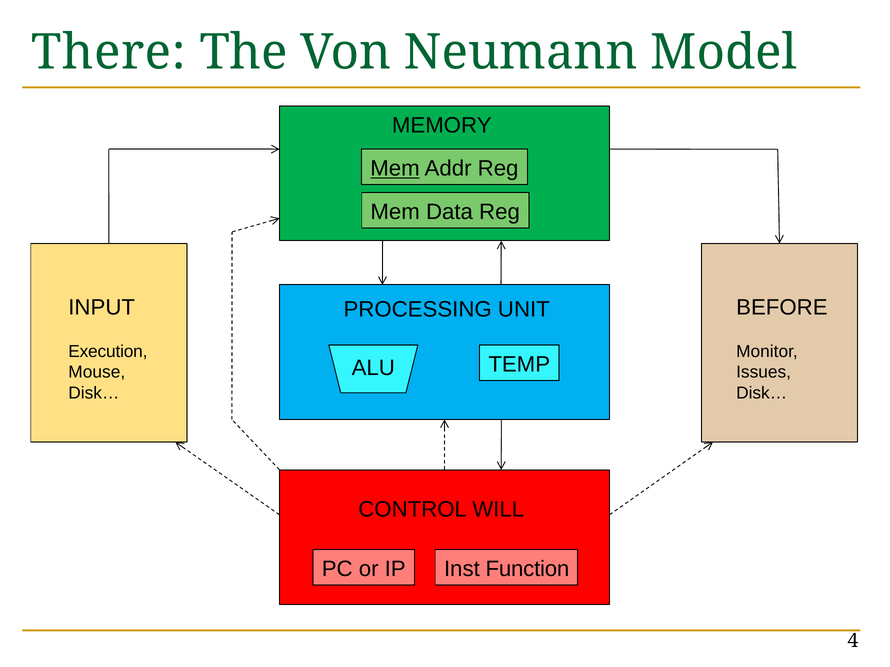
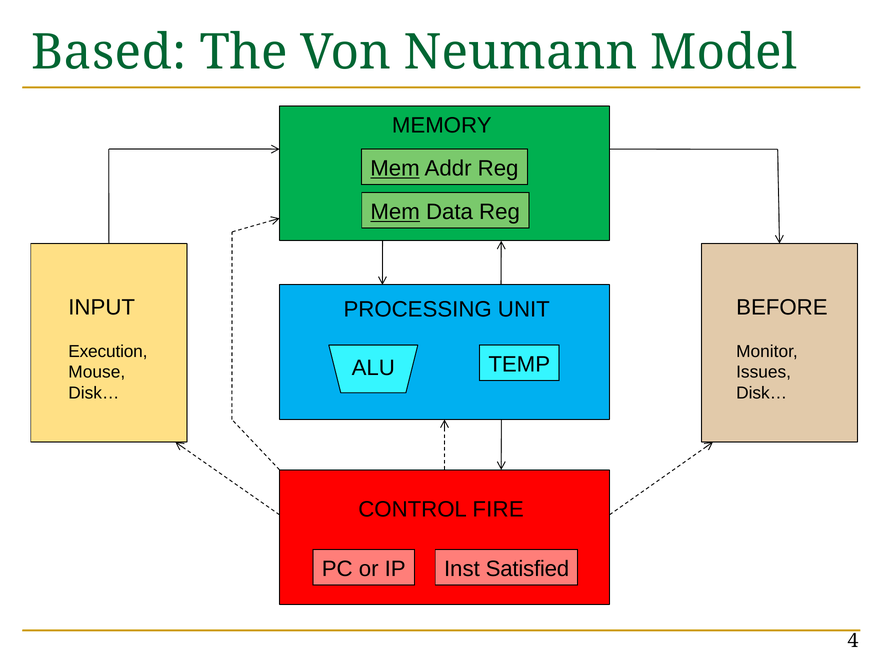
There: There -> Based (109, 52)
Mem underline: none -> present (395, 212)
WILL: WILL -> FIRE (498, 510)
Function: Function -> Satisfied (527, 569)
